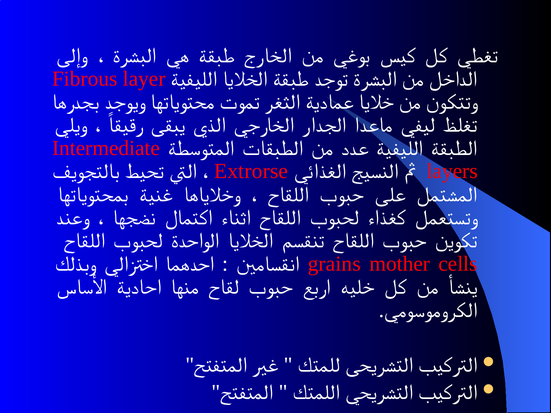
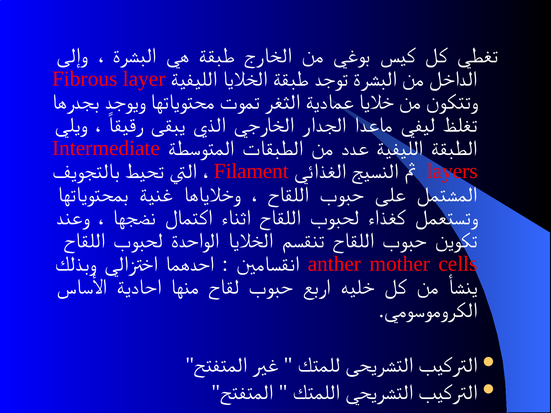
Extrorse: Extrorse -> Filament (251, 171)
grains: grains -> anther (334, 264)
